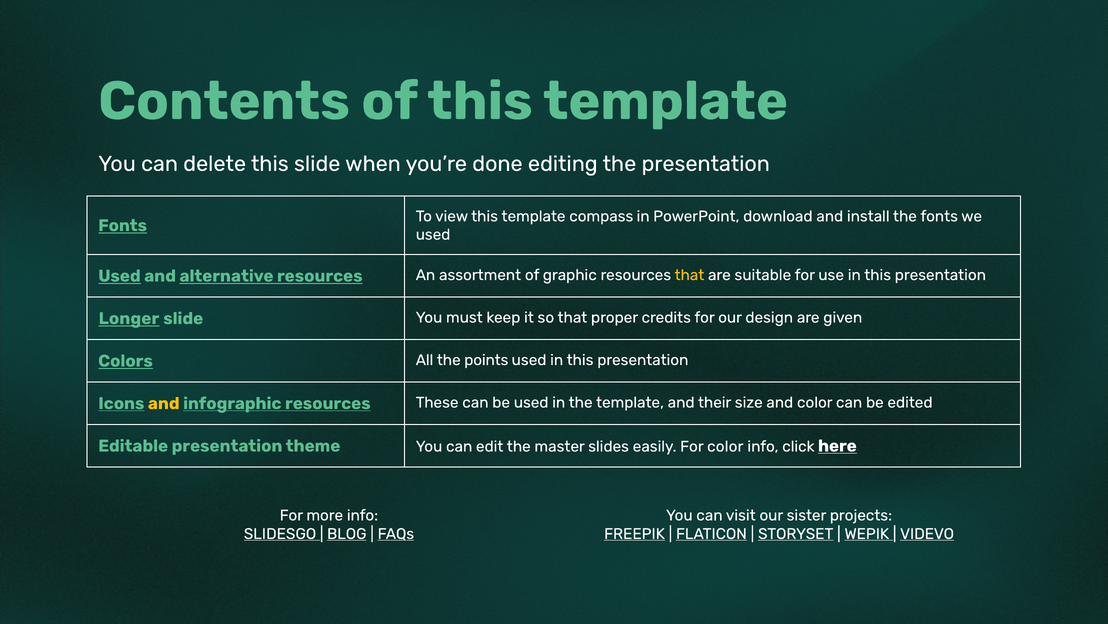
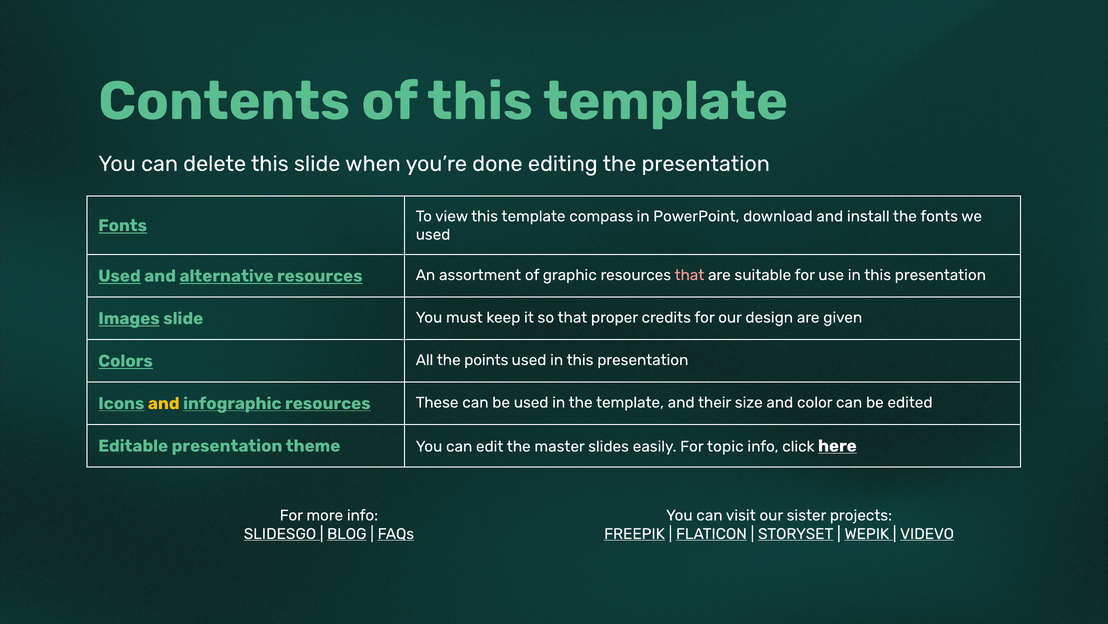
that colour: yellow -> pink (689, 275)
Longer: Longer -> Images (129, 318)
For color: color -> topic (725, 446)
